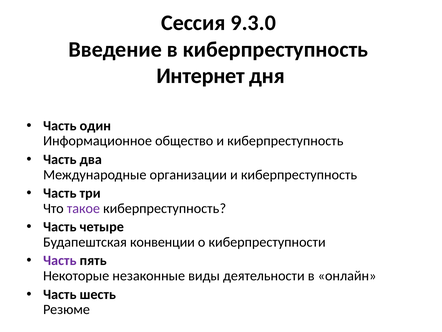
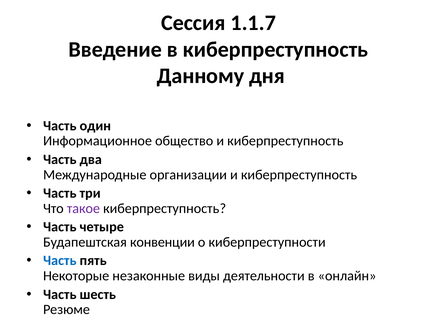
9.3.0: 9.3.0 -> 1.1.7 (253, 23)
Интернет: Интернет -> Данному (201, 76)
Часть colour: purple -> blue (60, 260)
